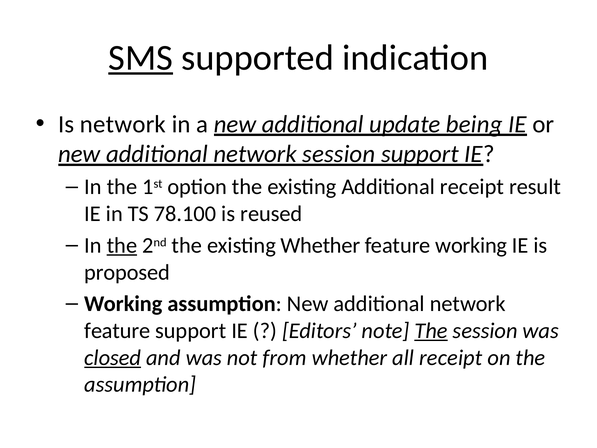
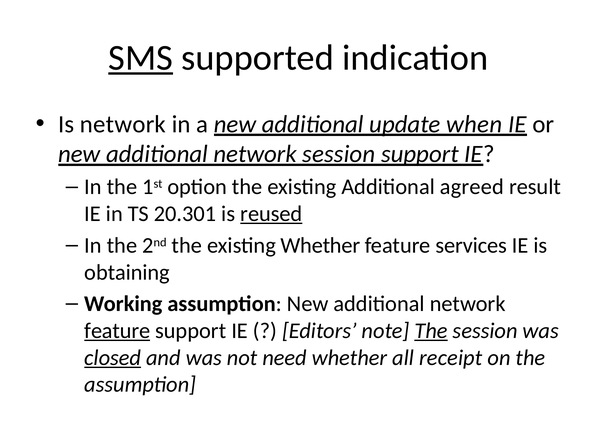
being: being -> when (474, 124)
Additional receipt: receipt -> agreed (472, 187)
78.100: 78.100 -> 20.301 (185, 214)
reused underline: none -> present (271, 214)
the underline: present -> none (122, 245)
feature working: working -> services (471, 245)
proposed: proposed -> obtaining (127, 272)
feature underline: none -> present (117, 331)
from: from -> need (285, 357)
